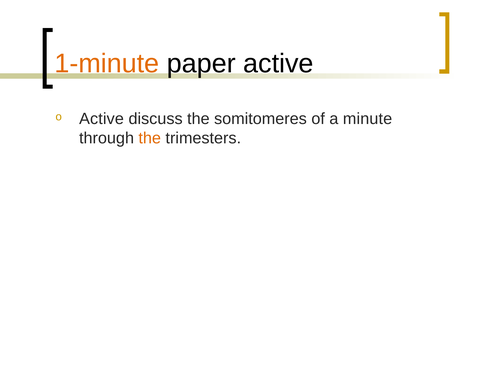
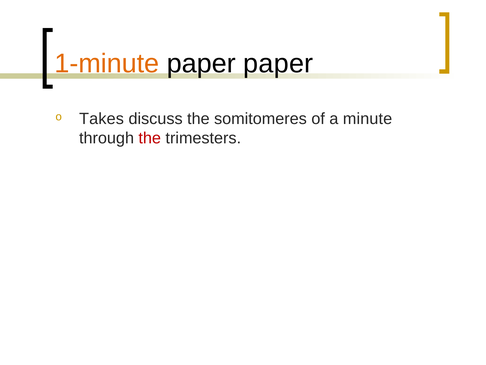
paper active: active -> paper (278, 63)
Active: Active -> Takes (102, 119)
the colour: orange -> red (150, 138)
